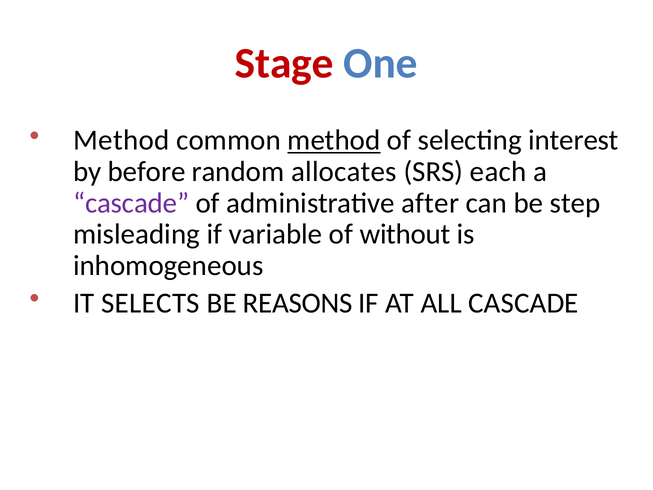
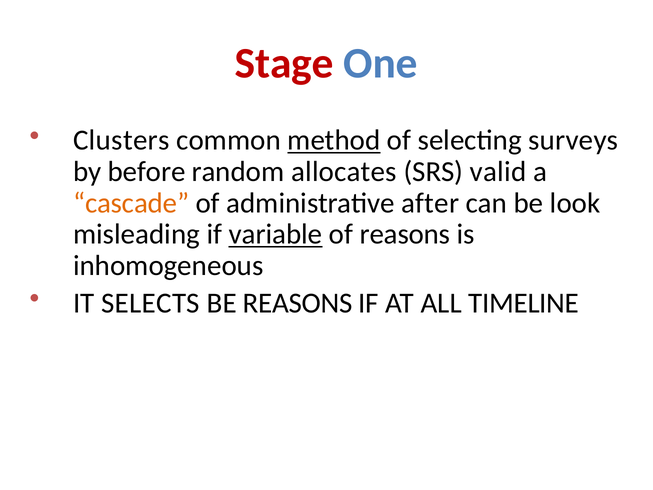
Method: Method -> Clusters (121, 140)
interest: interest -> surveys (573, 140)
each: each -> valid (498, 172)
cascade colour: purple -> orange (131, 203)
step: step -> look (575, 203)
variable underline: none -> present (276, 234)
of without: without -> reasons (405, 234)
ALL CASCADE: CASCADE -> TIMELINE (524, 303)
